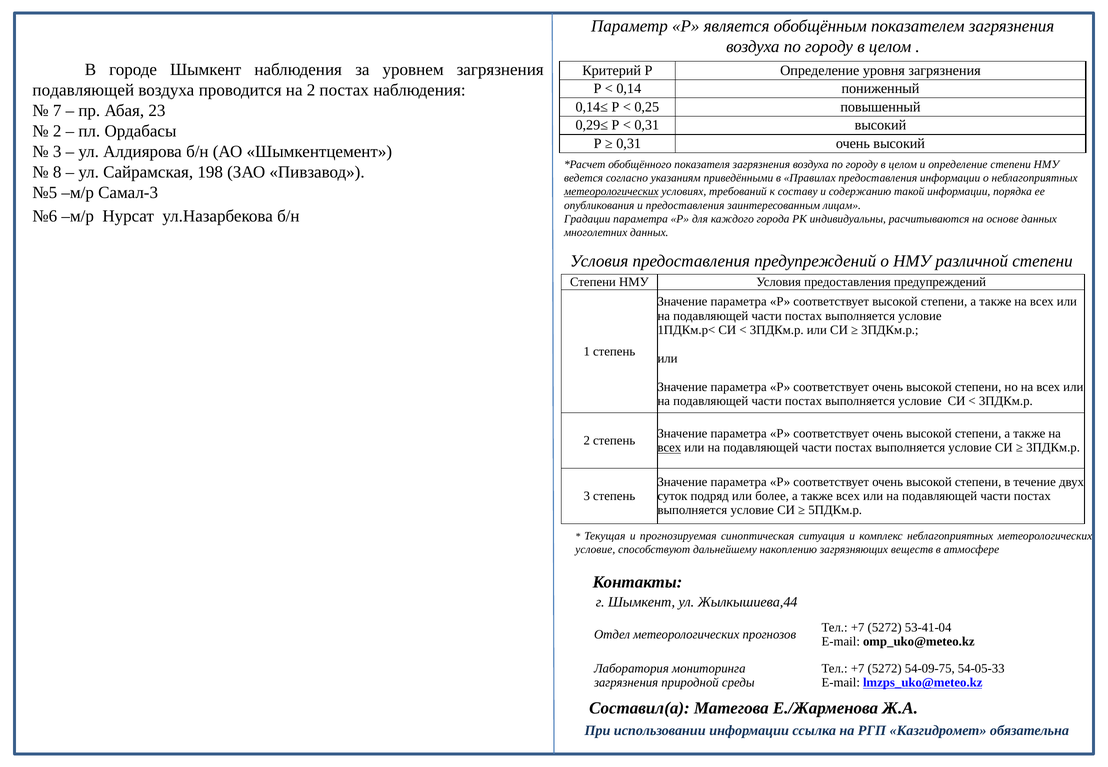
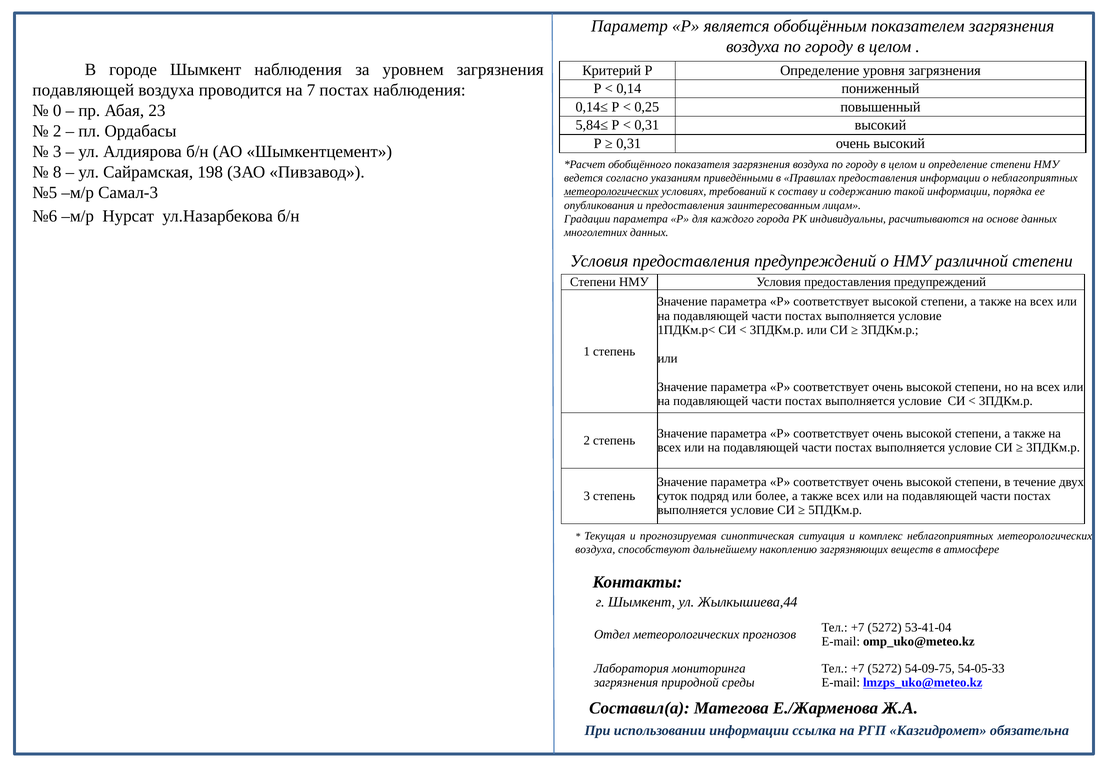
на 2: 2 -> 7 (311, 90)
7: 7 -> 0 (57, 111)
0,29≤: 0,29≤ -> 5,84≤ (592, 125)
всех underline: present -> none (669, 448)
условие: условие -> воздуха (595, 549)
